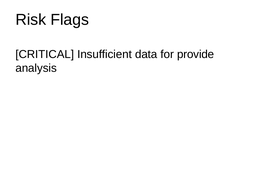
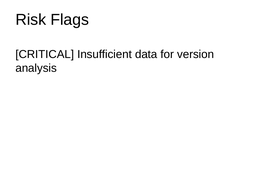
provide: provide -> version (196, 54)
